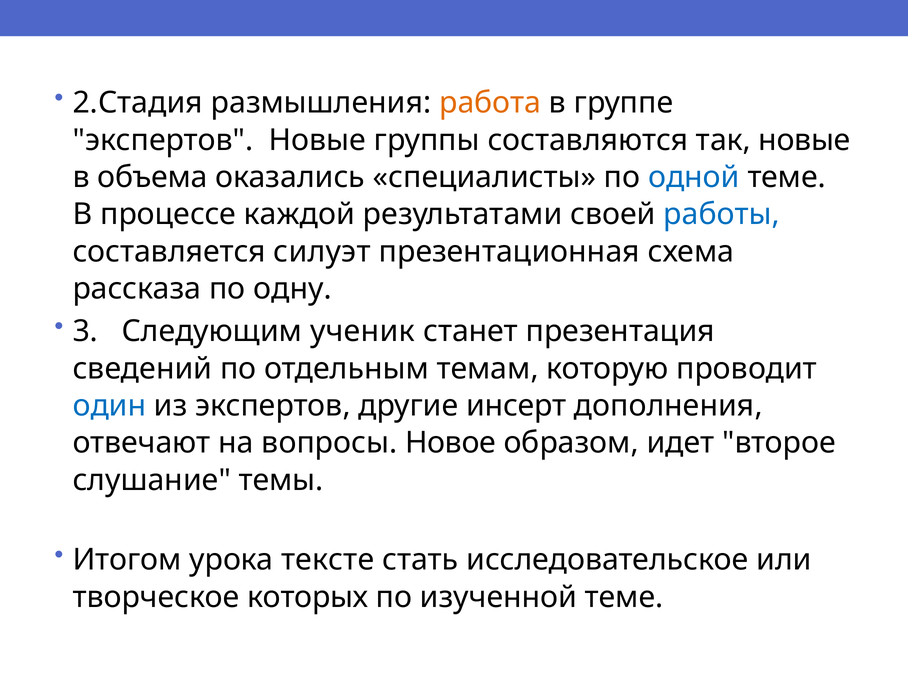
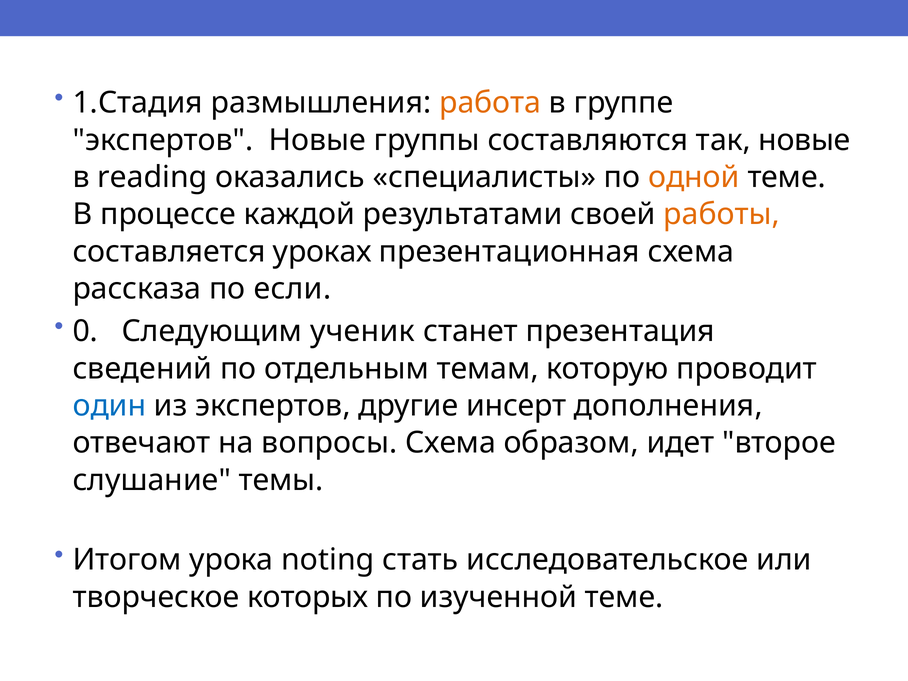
2.Стадия: 2.Стадия -> 1.Стадия (138, 103)
объема: объема -> reading (152, 177)
одной colour: blue -> orange (694, 177)
работы colour: blue -> orange (722, 214)
силуэт: силуэт -> уроках (322, 252)
одну: одну -> если (292, 289)
3: 3 -> 0 (85, 331)
вопросы Новое: Новое -> Схема (450, 443)
тексте: тексте -> noting (328, 560)
